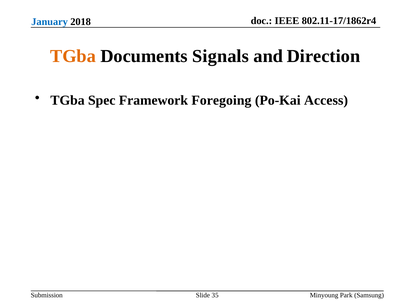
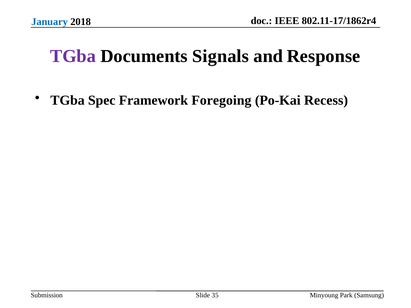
TGba colour: orange -> purple (73, 56)
Direction: Direction -> Response (324, 56)
Access: Access -> Recess (326, 100)
